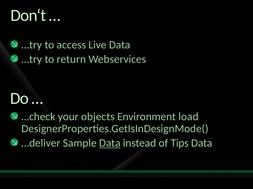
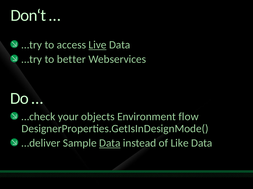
Live underline: none -> present (98, 45)
return: return -> better (71, 59)
load: load -> flow (189, 117)
Tips: Tips -> Like (180, 144)
